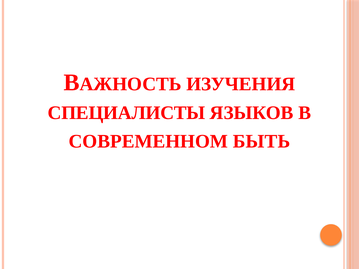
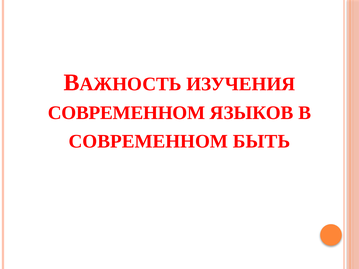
СПЕЦИАЛИСТЫ: СПЕЦИАЛИСТЫ -> СОВРЕМЕННОМ (126, 113)
